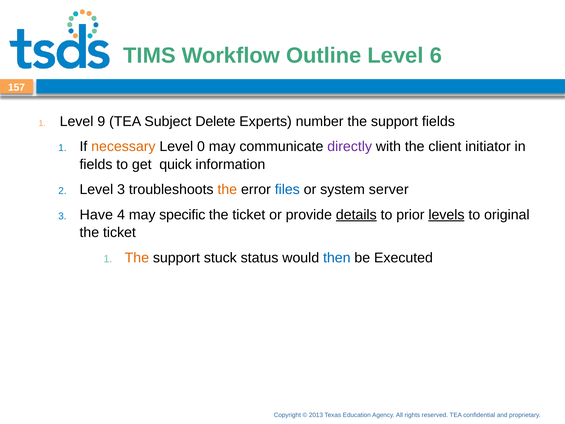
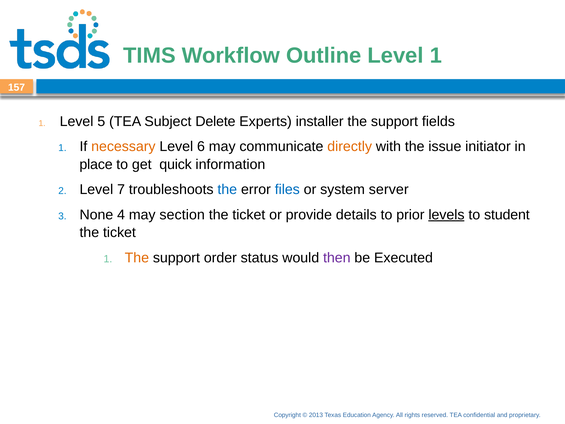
6: 6 -> 1 (436, 56)
9: 9 -> 5 (101, 122)
number: number -> installer (320, 122)
0: 0 -> 6 (201, 147)
directly colour: purple -> orange (350, 147)
client: client -> issue (445, 147)
fields: fields -> place (96, 165)
Level 3: 3 -> 7 (121, 190)
the colour: orange -> blue (227, 190)
Have: Have -> None (96, 215)
specific: specific -> section (182, 215)
details underline: present -> none (356, 215)
original: original -> student (507, 215)
stuck: stuck -> order (220, 258)
then colour: blue -> purple (337, 258)
